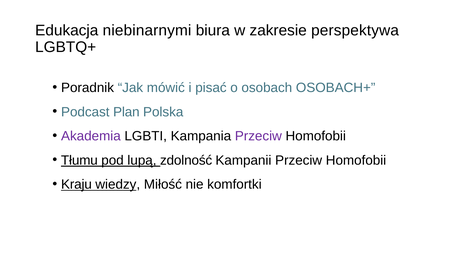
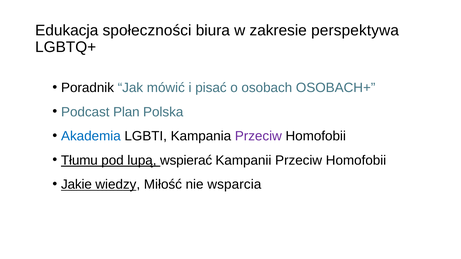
niebinarnymi: niebinarnymi -> społeczności (147, 30)
Akademia colour: purple -> blue (91, 136)
zdolność: zdolność -> wspierać (186, 160)
Kraju: Kraju -> Jakie (76, 185)
komfortki: komfortki -> wsparcia (234, 185)
